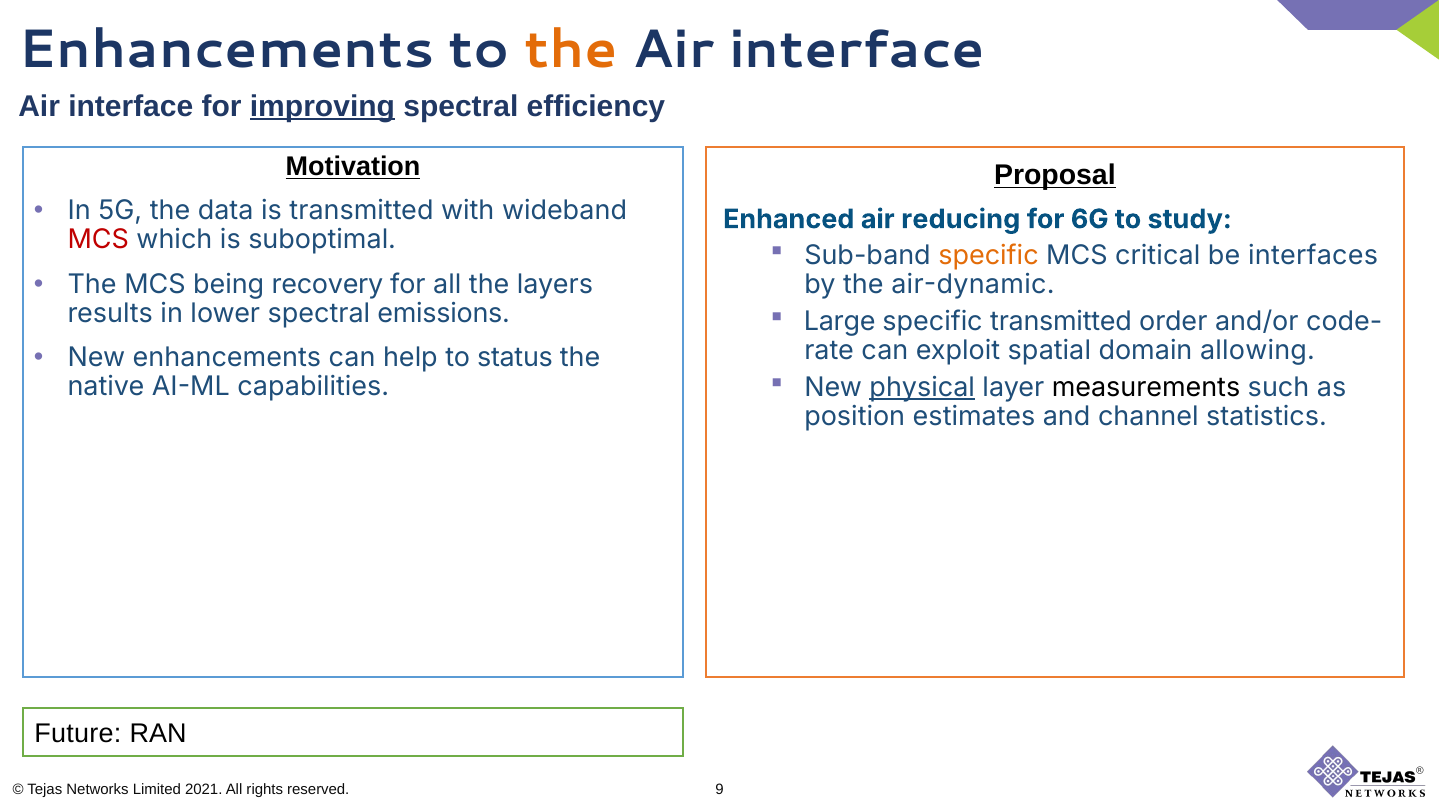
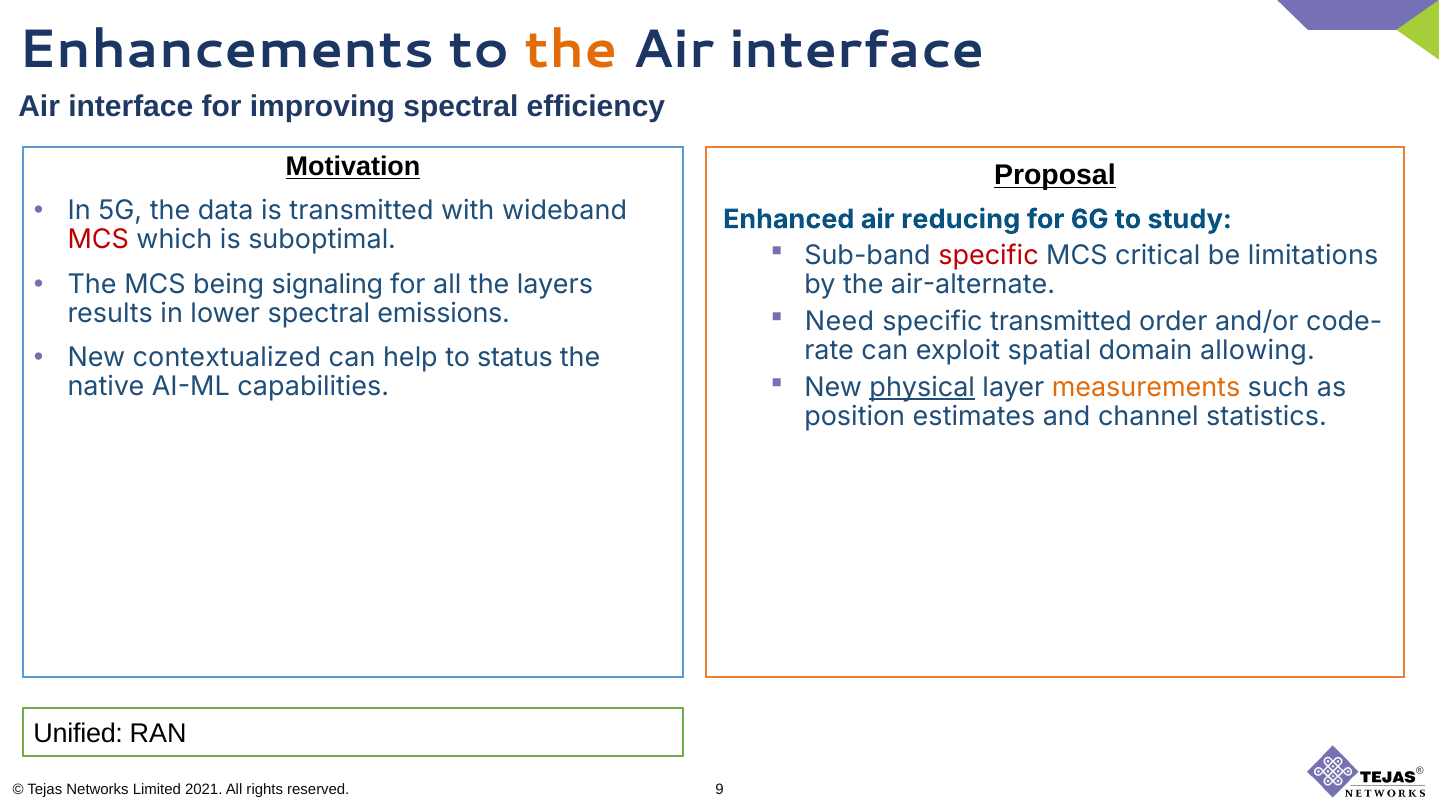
improving underline: present -> none (322, 106)
specific colour: orange -> red (988, 256)
interfaces: interfaces -> limitations (1313, 256)
recovery: recovery -> signaling (327, 284)
air-dynamic: air-dynamic -> air-alternate (973, 285)
Large: Large -> Need (839, 322)
New enhancements: enhancements -> contextualized (227, 358)
measurements colour: black -> orange (1146, 388)
Future: Future -> Unified (78, 734)
